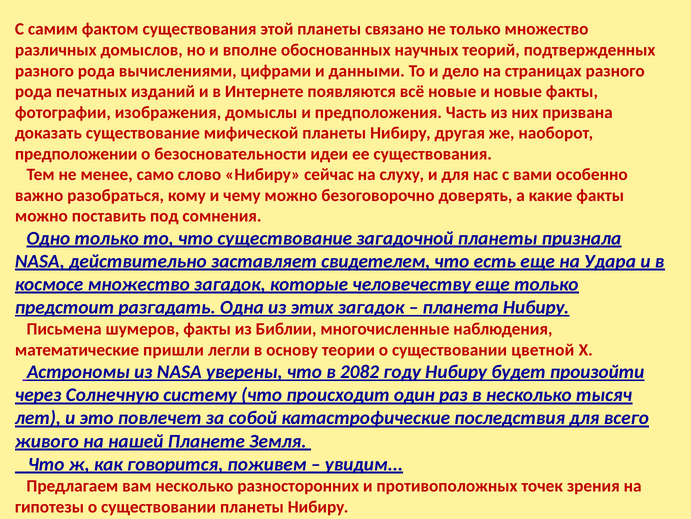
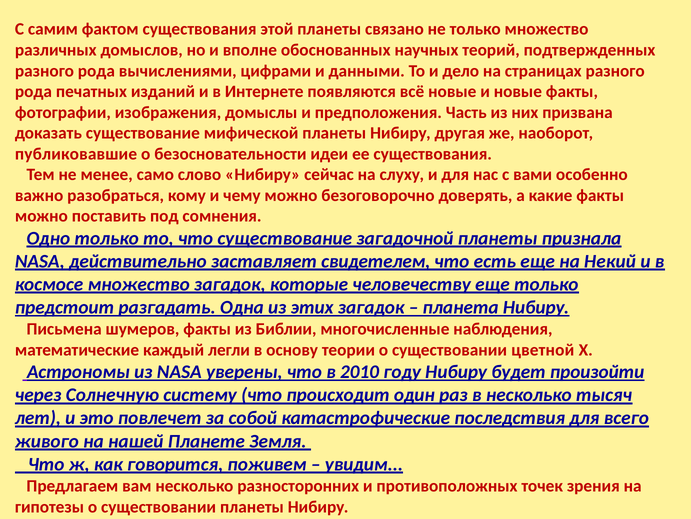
предположении: предположении -> публиковавшие (76, 154)
Удара: Удара -> Некий (610, 261)
пришли: пришли -> каждый (174, 349)
2082: 2082 -> 2010 (360, 371)
